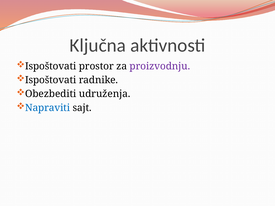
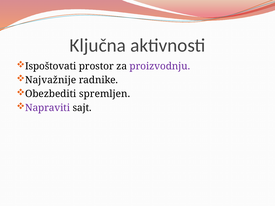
Ispoštovati: Ispoštovati -> Najvažnije (51, 80)
udruženja: udruženja -> spremljen (105, 94)
Napraviti colour: blue -> purple (48, 108)
